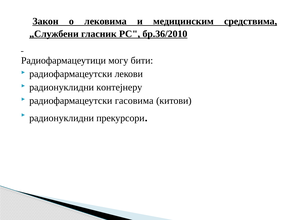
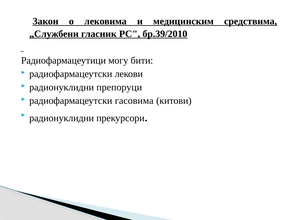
бр.36/2010: бр.36/2010 -> бр.39/2010 (165, 34)
контејнеру: контејнеру -> препоруци (119, 87)
